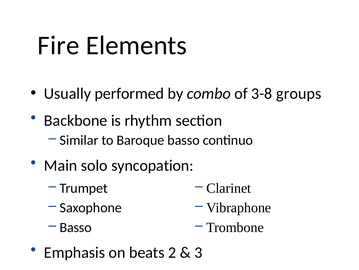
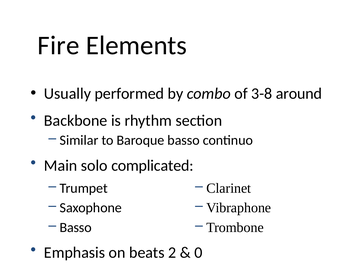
groups: groups -> around (299, 93)
syncopation: syncopation -> complicated (152, 165)
3: 3 -> 0 (198, 252)
